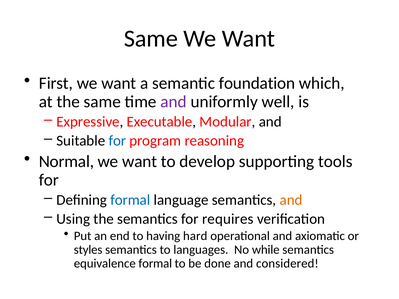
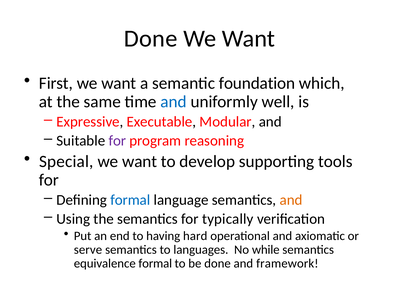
Same: Same -> Done (151, 39)
and colour: purple -> blue (174, 102)
for colour: blue -> purple (117, 141)
Normal: Normal -> Special (66, 162)
requires: requires -> typically (228, 219)
styles: styles -> serve (88, 250)
considered: considered -> framework (287, 264)
